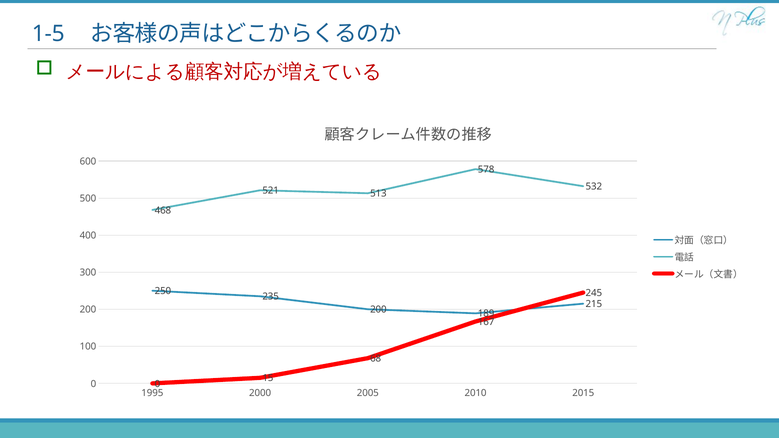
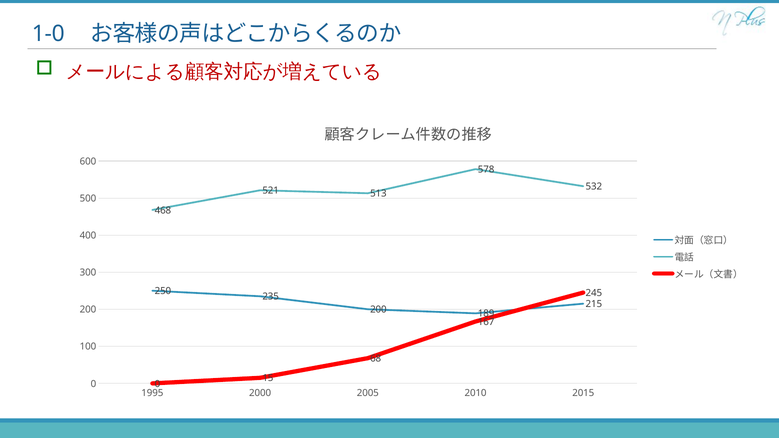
1-5: 1-5 -> 1-0 (48, 34)
